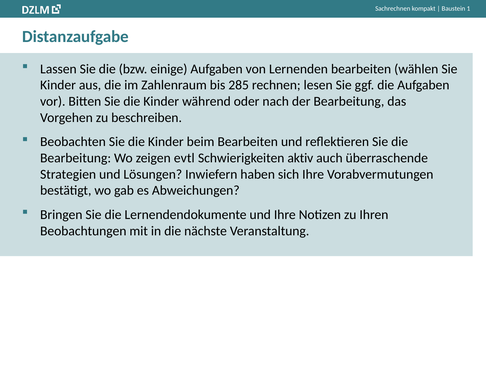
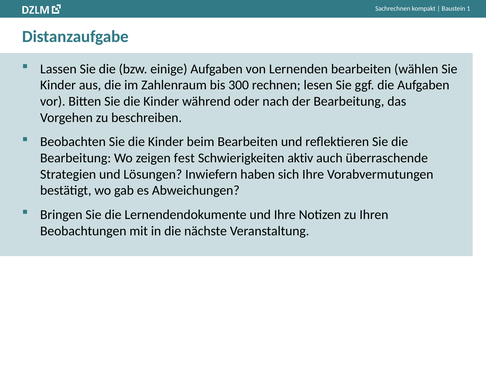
285: 285 -> 300 (239, 85)
evtl: evtl -> fest (184, 158)
